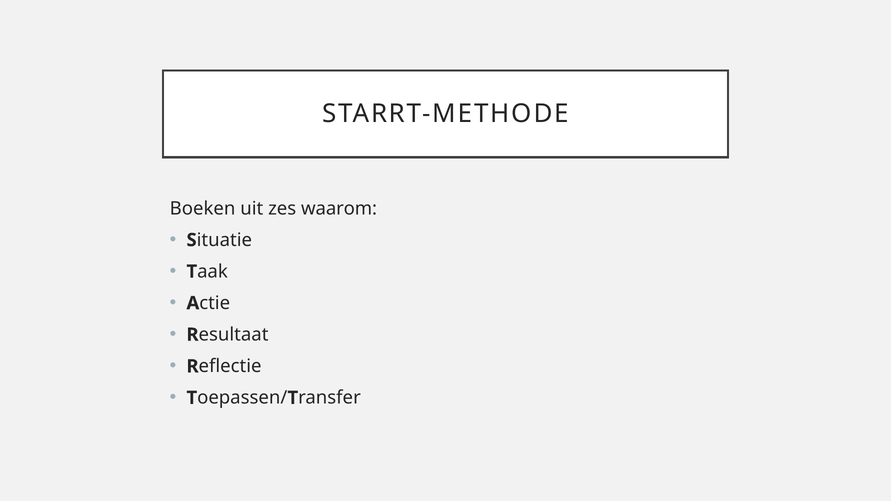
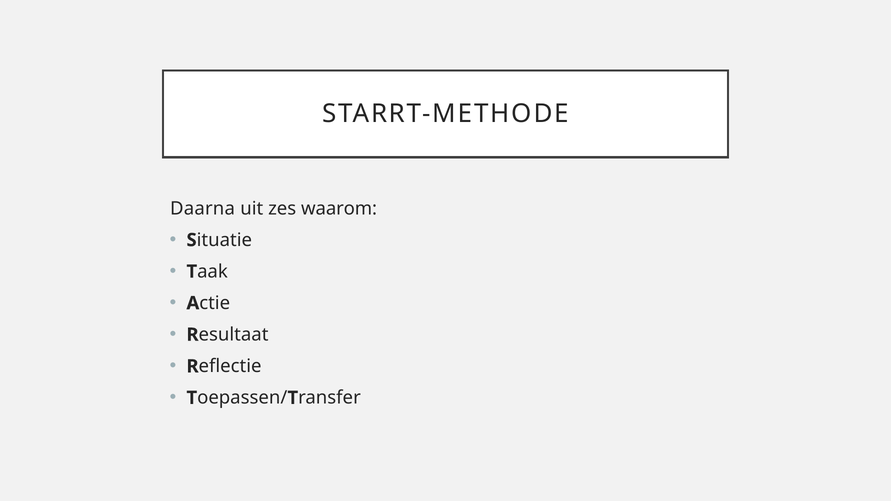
Boeken: Boeken -> Daarna (203, 209)
